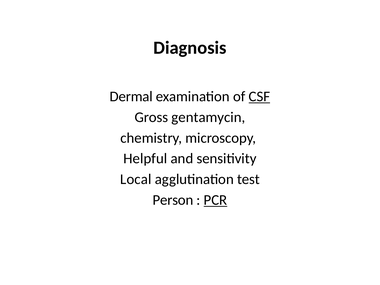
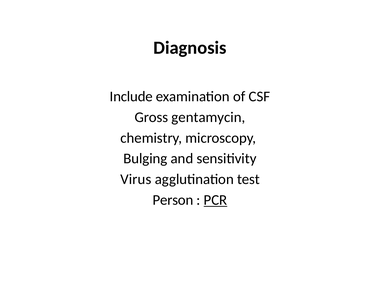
Dermal: Dermal -> Include (131, 96)
CSF underline: present -> none (259, 96)
Helpful: Helpful -> Bulging (145, 159)
Local: Local -> Virus (136, 179)
